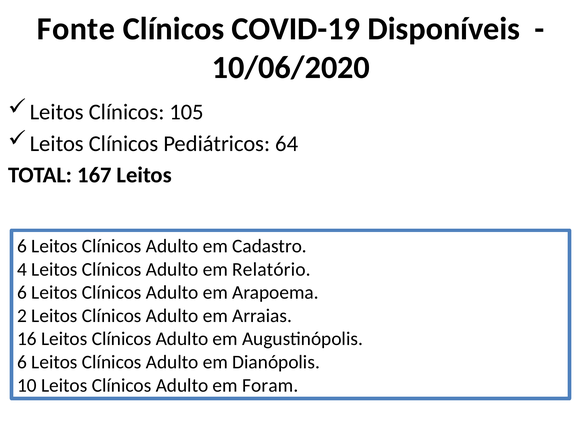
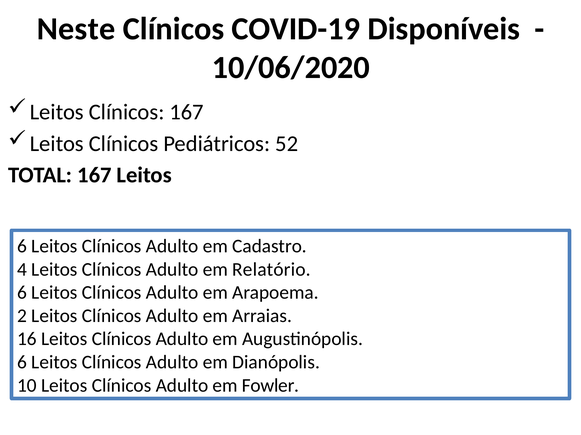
Fonte: Fonte -> Neste (76, 29)
Clínicos 105: 105 -> 167 (187, 112)
64: 64 -> 52 (287, 144)
Foram: Foram -> Fowler (270, 386)
